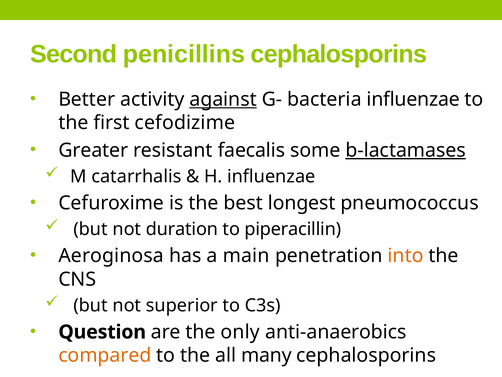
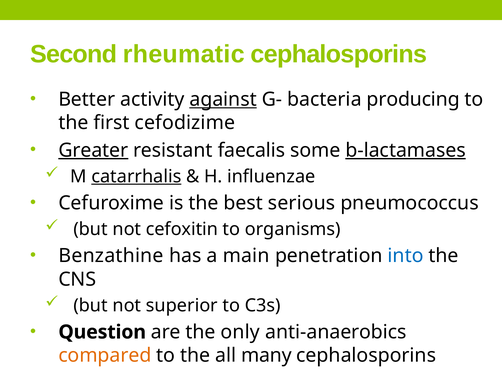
penicillins: penicillins -> rheumatic (184, 54)
bacteria influenzae: influenzae -> producing (413, 99)
Greater underline: none -> present (93, 150)
catarrhalis underline: none -> present (136, 176)
longest: longest -> serious (302, 203)
duration: duration -> cefoxitin (182, 229)
piperacillin: piperacillin -> organisms (293, 229)
Aeroginosa: Aeroginosa -> Benzathine (111, 255)
into colour: orange -> blue (406, 255)
